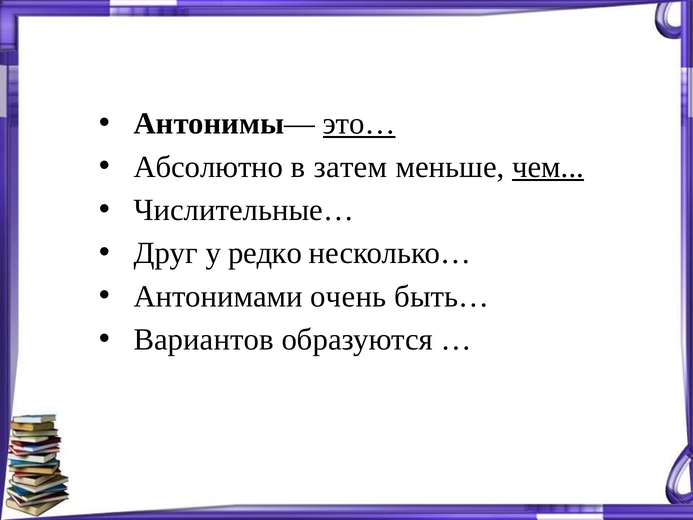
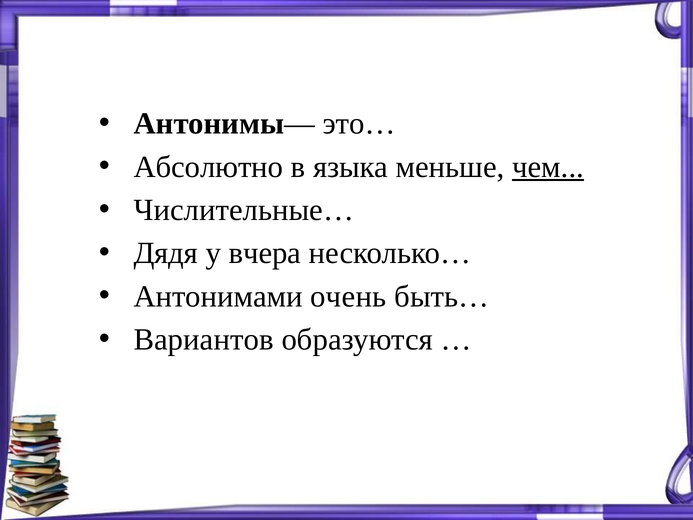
это… underline: present -> none (359, 124)
затем: затем -> языка (351, 167)
Друг: Друг -> Дядя (166, 253)
редко: редко -> вчера (265, 253)
